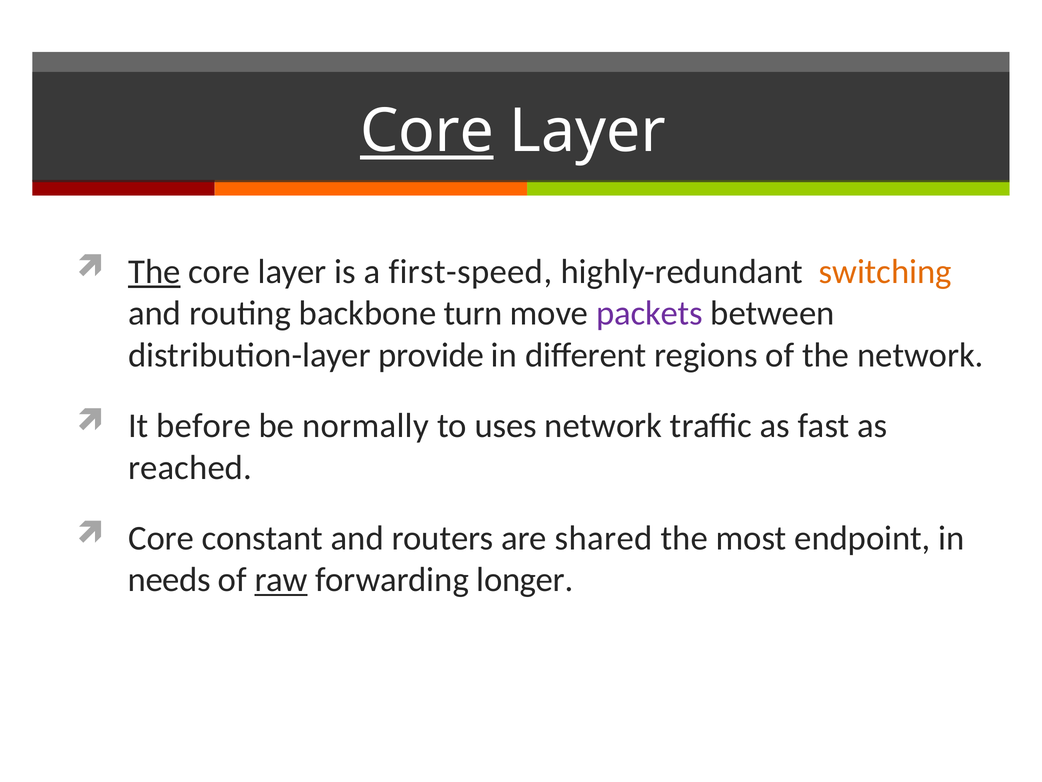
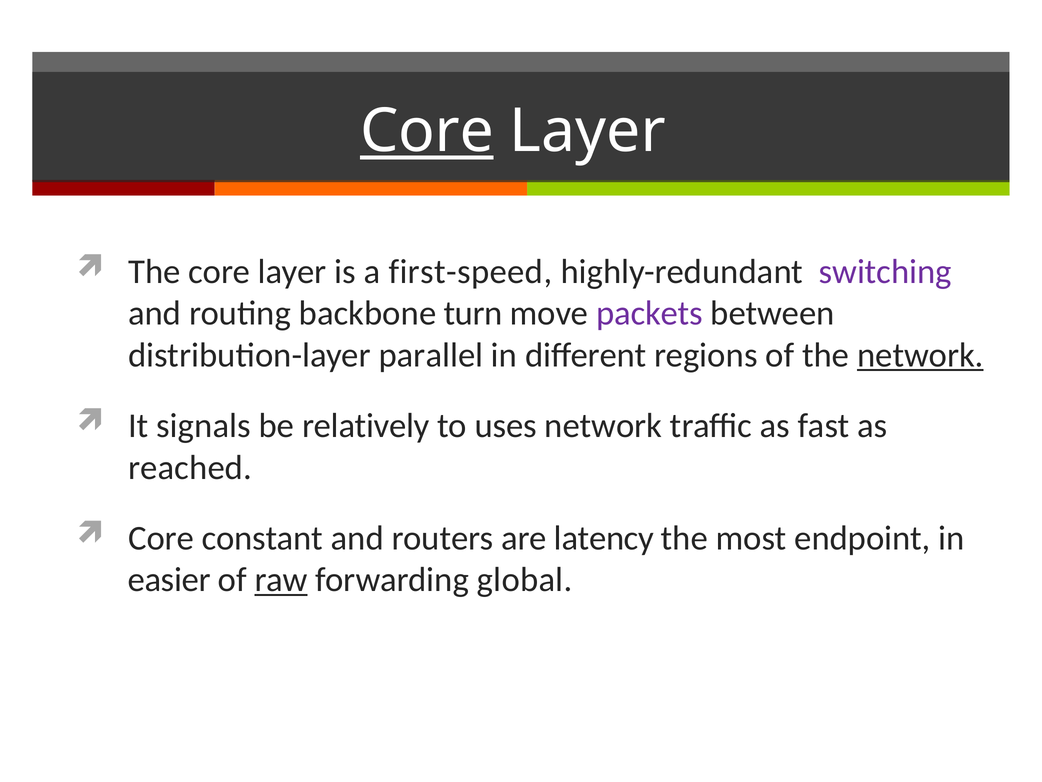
The underline: present -> none (154, 272)
switching colour: orange -> purple (885, 272)
provide: provide -> parallel (431, 355)
network underline: none -> present (920, 355)
before: before -> signals (204, 426)
normally: normally -> relatively (366, 426)
shared: shared -> latency (604, 538)
needs: needs -> easier (169, 580)
longer: longer -> global (525, 580)
